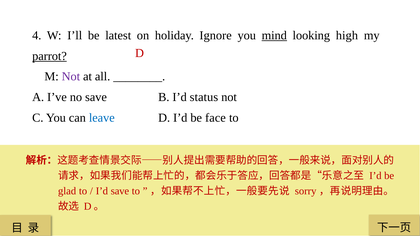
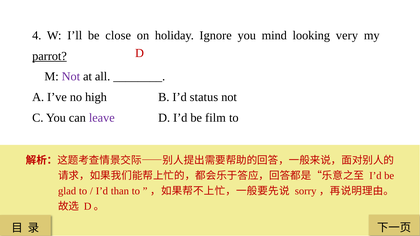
latest: latest -> close (118, 35)
mind underline: present -> none (274, 35)
high: high -> very (347, 35)
no save: save -> high (96, 97)
leave colour: blue -> purple (102, 118)
face: face -> film (215, 118)
I’d save: save -> than (120, 191)
